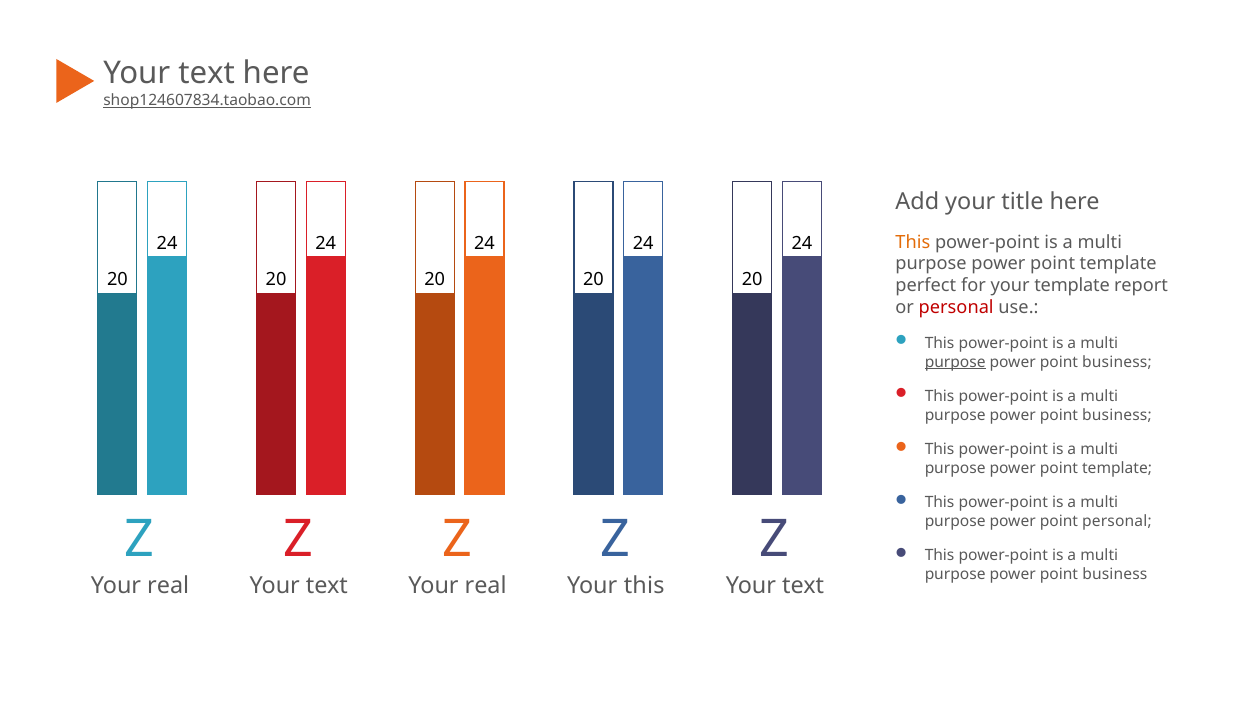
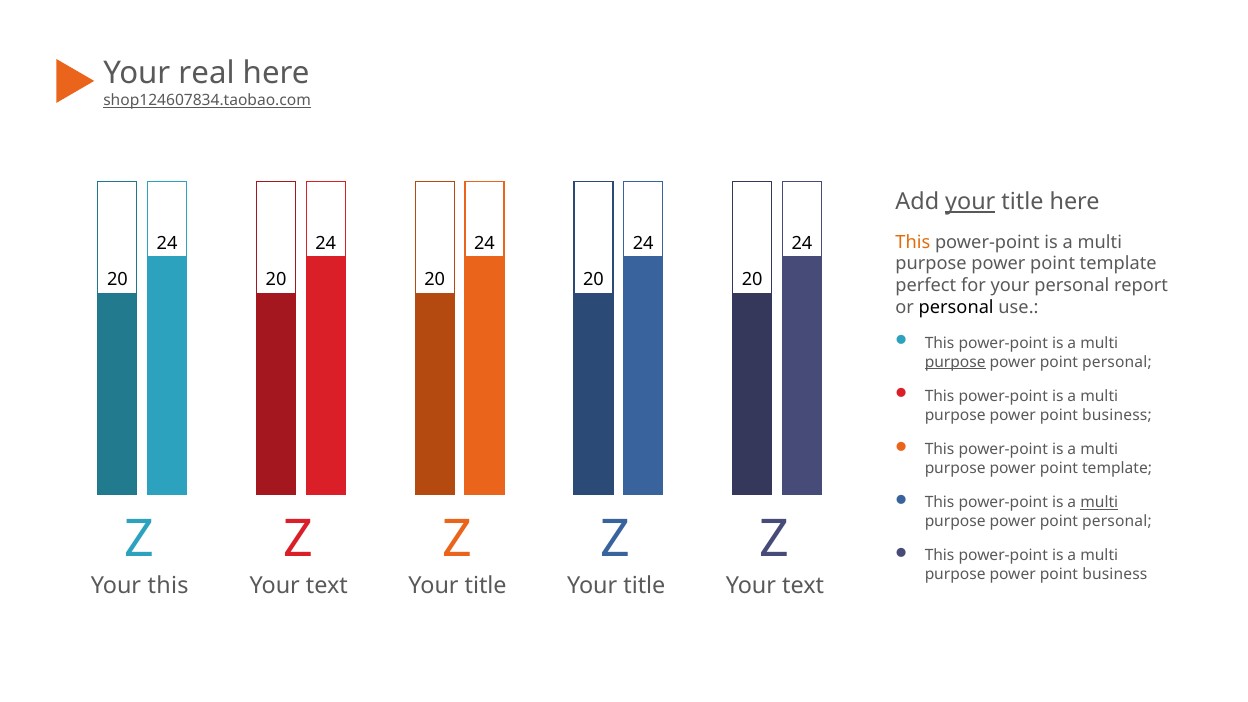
text: text -> real (207, 73)
your underline: none -> present (970, 202)
your template: template -> personal (1072, 286)
personal colour: red -> black (956, 308)
business: business -> personal (1117, 362)
multi underline: none -> present (1099, 502)
real: real -> this (168, 586)
real: real -> title (486, 586)
this: this -> title (644, 586)
